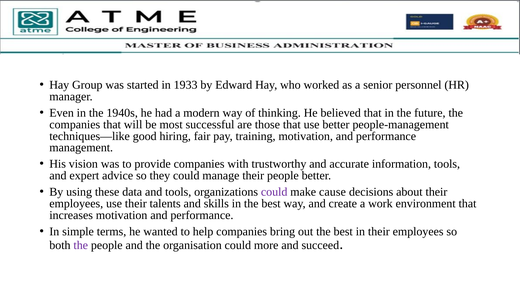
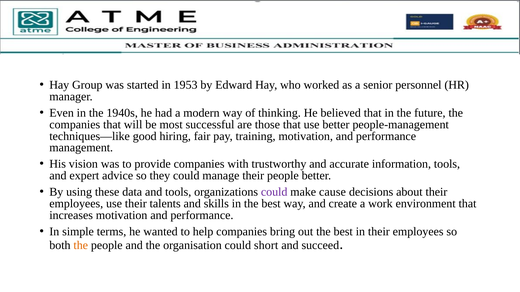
1933: 1933 -> 1953 (186, 85)
the colour: purple -> orange (81, 246)
more: more -> short (266, 246)
